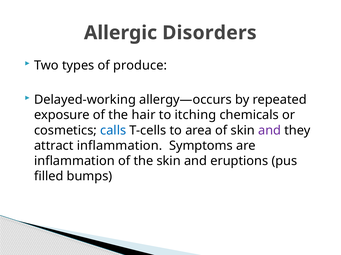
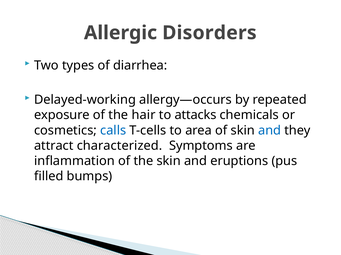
produce: produce -> diarrhea (140, 66)
itching: itching -> attacks (195, 115)
and colour: purple -> blue (270, 131)
attract inflammation: inflammation -> characterized (120, 146)
